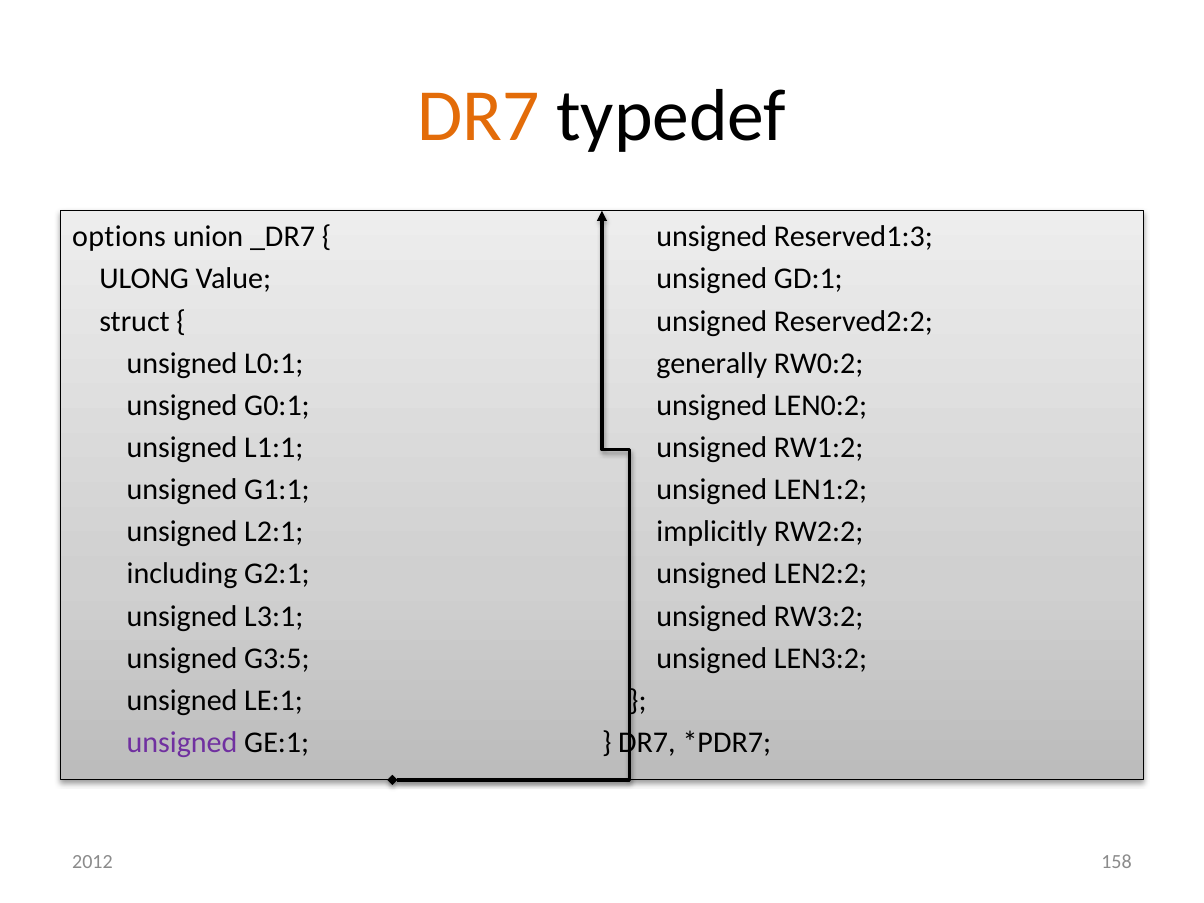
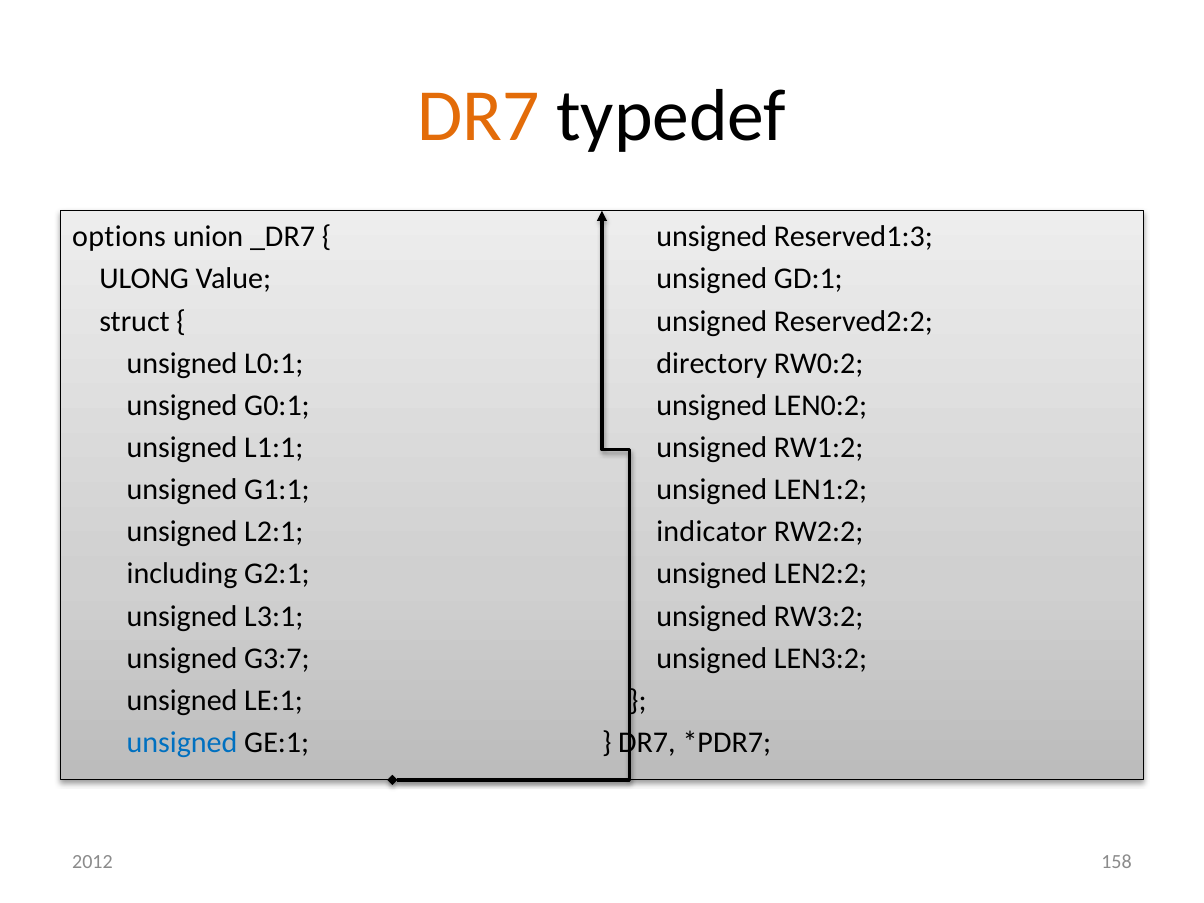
generally: generally -> directory (712, 363)
implicitly: implicitly -> indicator (712, 532)
G3:5: G3:5 -> G3:7 (277, 658)
unsigned colour: purple -> blue (182, 743)
